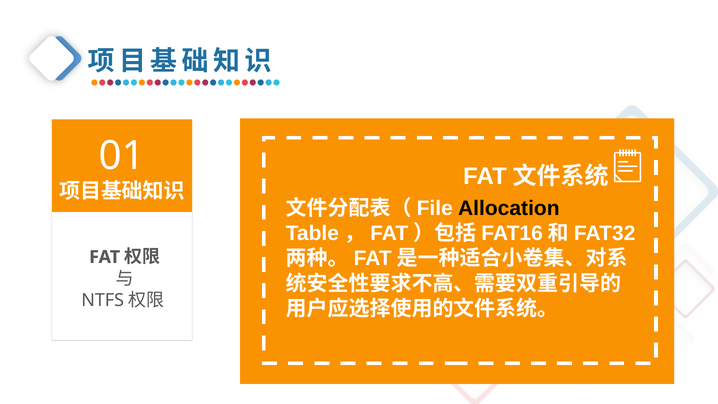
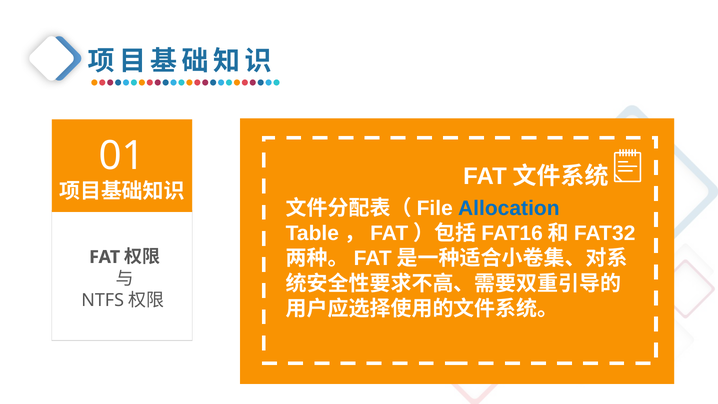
Allocation colour: black -> blue (509, 208)
